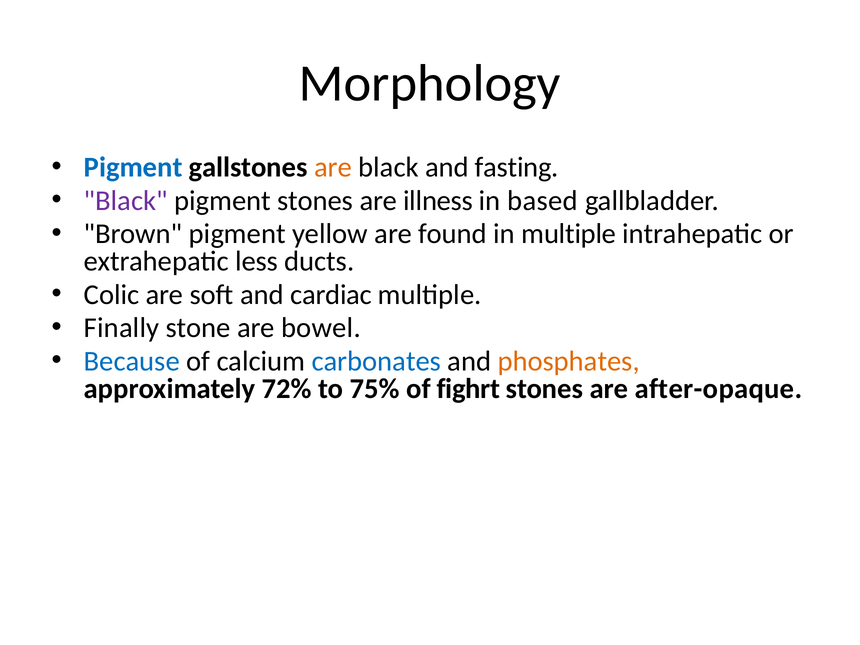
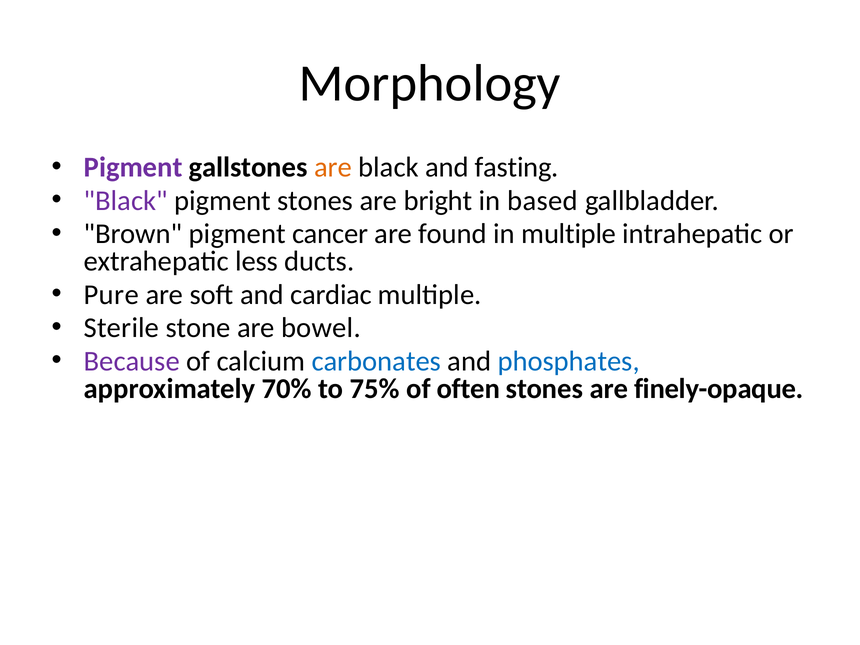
Pigment colour: blue -> purple (133, 167)
illness: illness -> bright (438, 201)
yellow: yellow -> cancer (330, 234)
Colic: Colic -> Pure (111, 295)
Finally: Finally -> Sterile (122, 328)
Because colour: blue -> purple (132, 361)
phosphates colour: orange -> blue (569, 361)
72%: 72% -> 70% (287, 389)
fighrt: fighrt -> often (468, 389)
after-opaque: after-opaque -> finely-opaque (719, 389)
